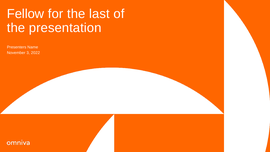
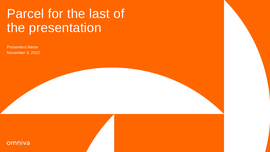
Fellow: Fellow -> Parcel (25, 14)
